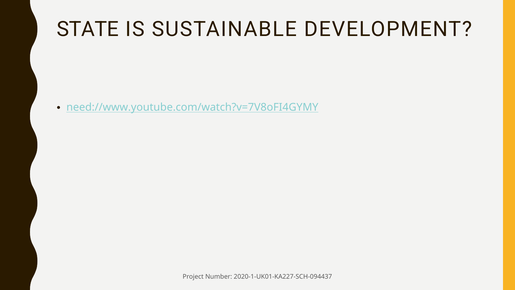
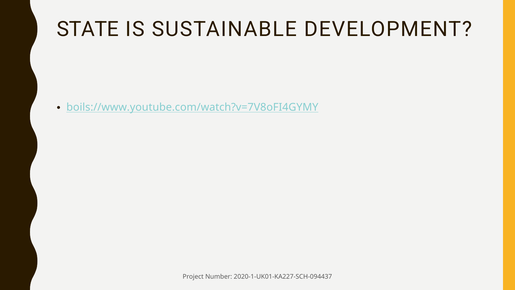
need://www.youtube.com/watch?v=7V8oFI4GYMY: need://www.youtube.com/watch?v=7V8oFI4GYMY -> boils://www.youtube.com/watch?v=7V8oFI4GYMY (192, 107)
